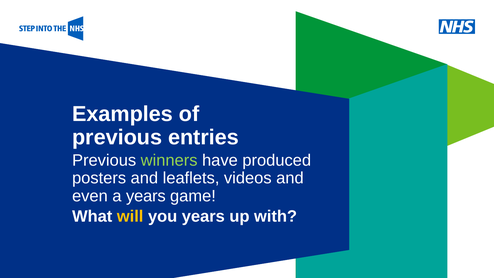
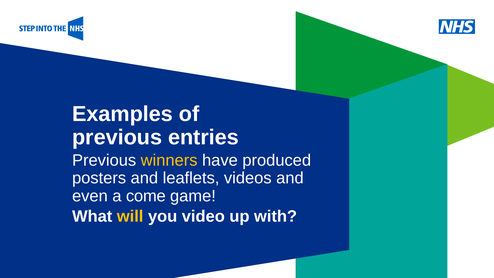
winners colour: light green -> yellow (169, 160)
a years: years -> come (146, 196)
you years: years -> video (203, 216)
